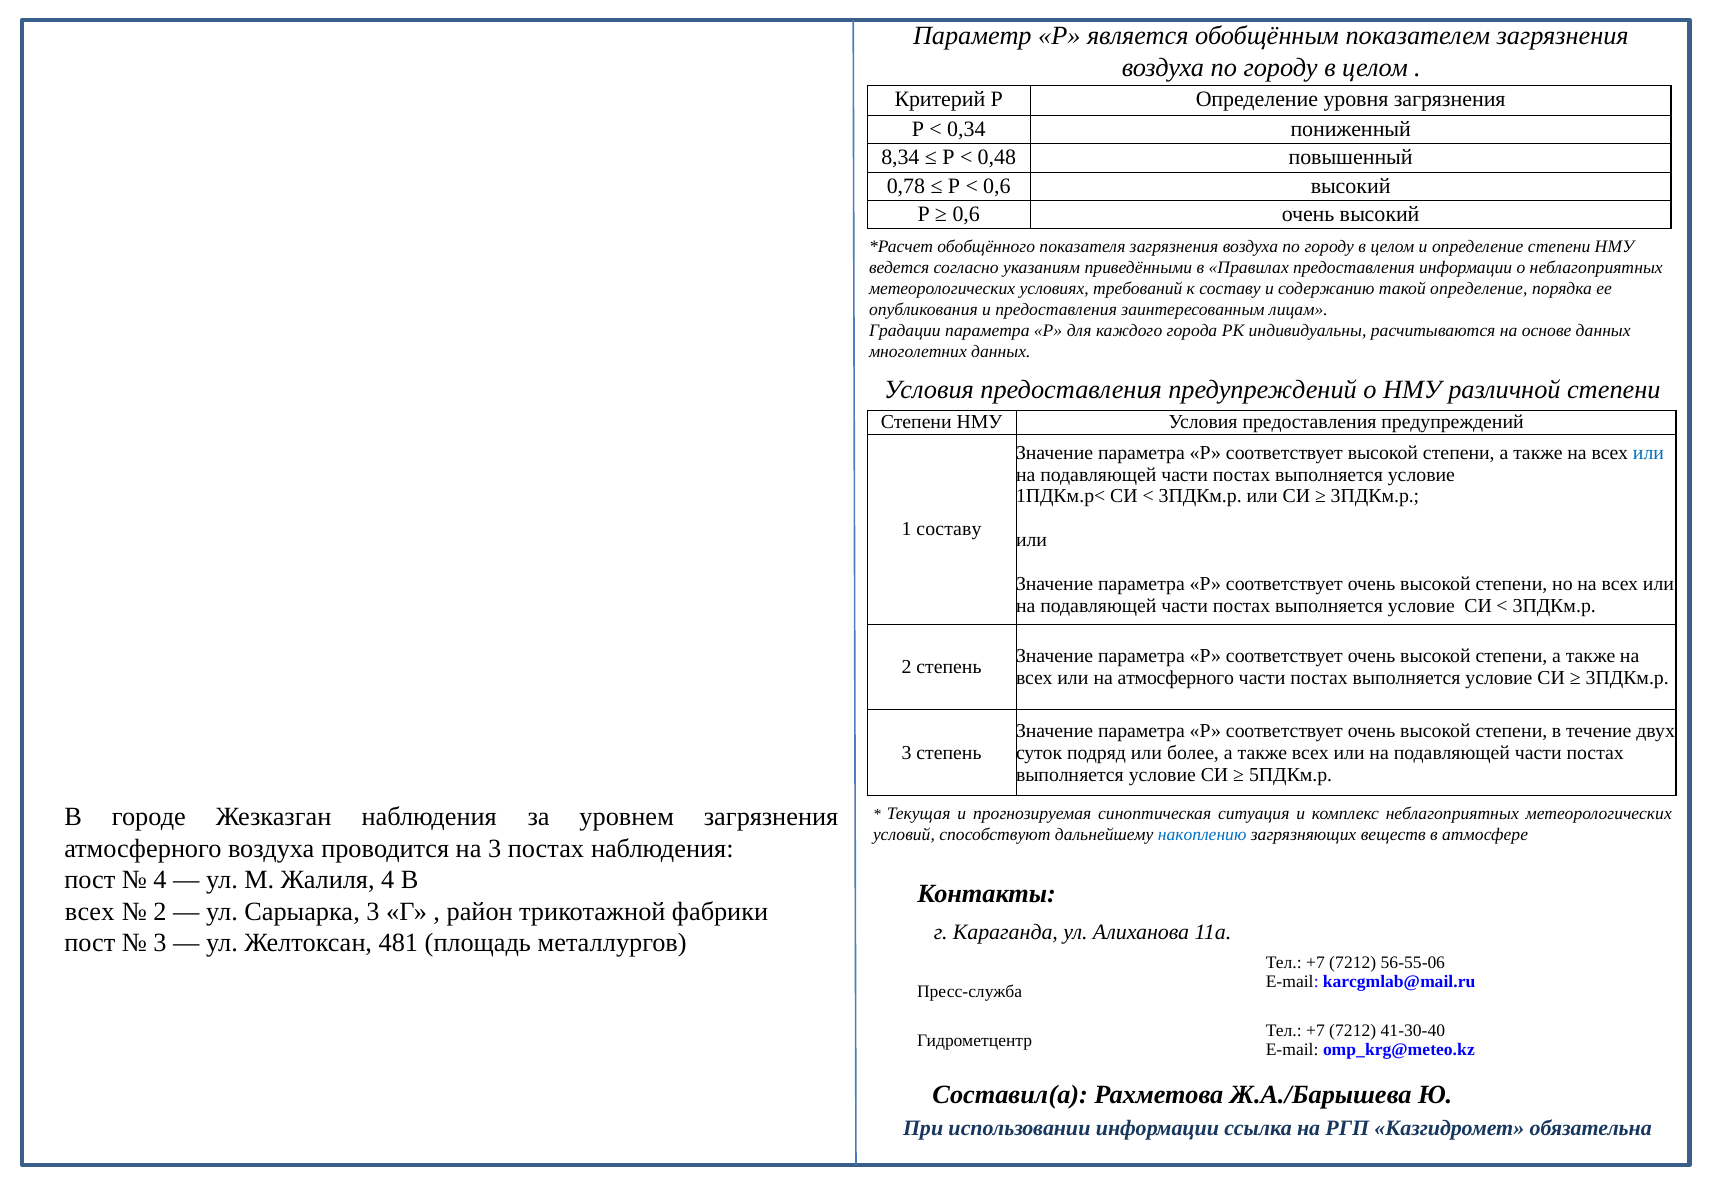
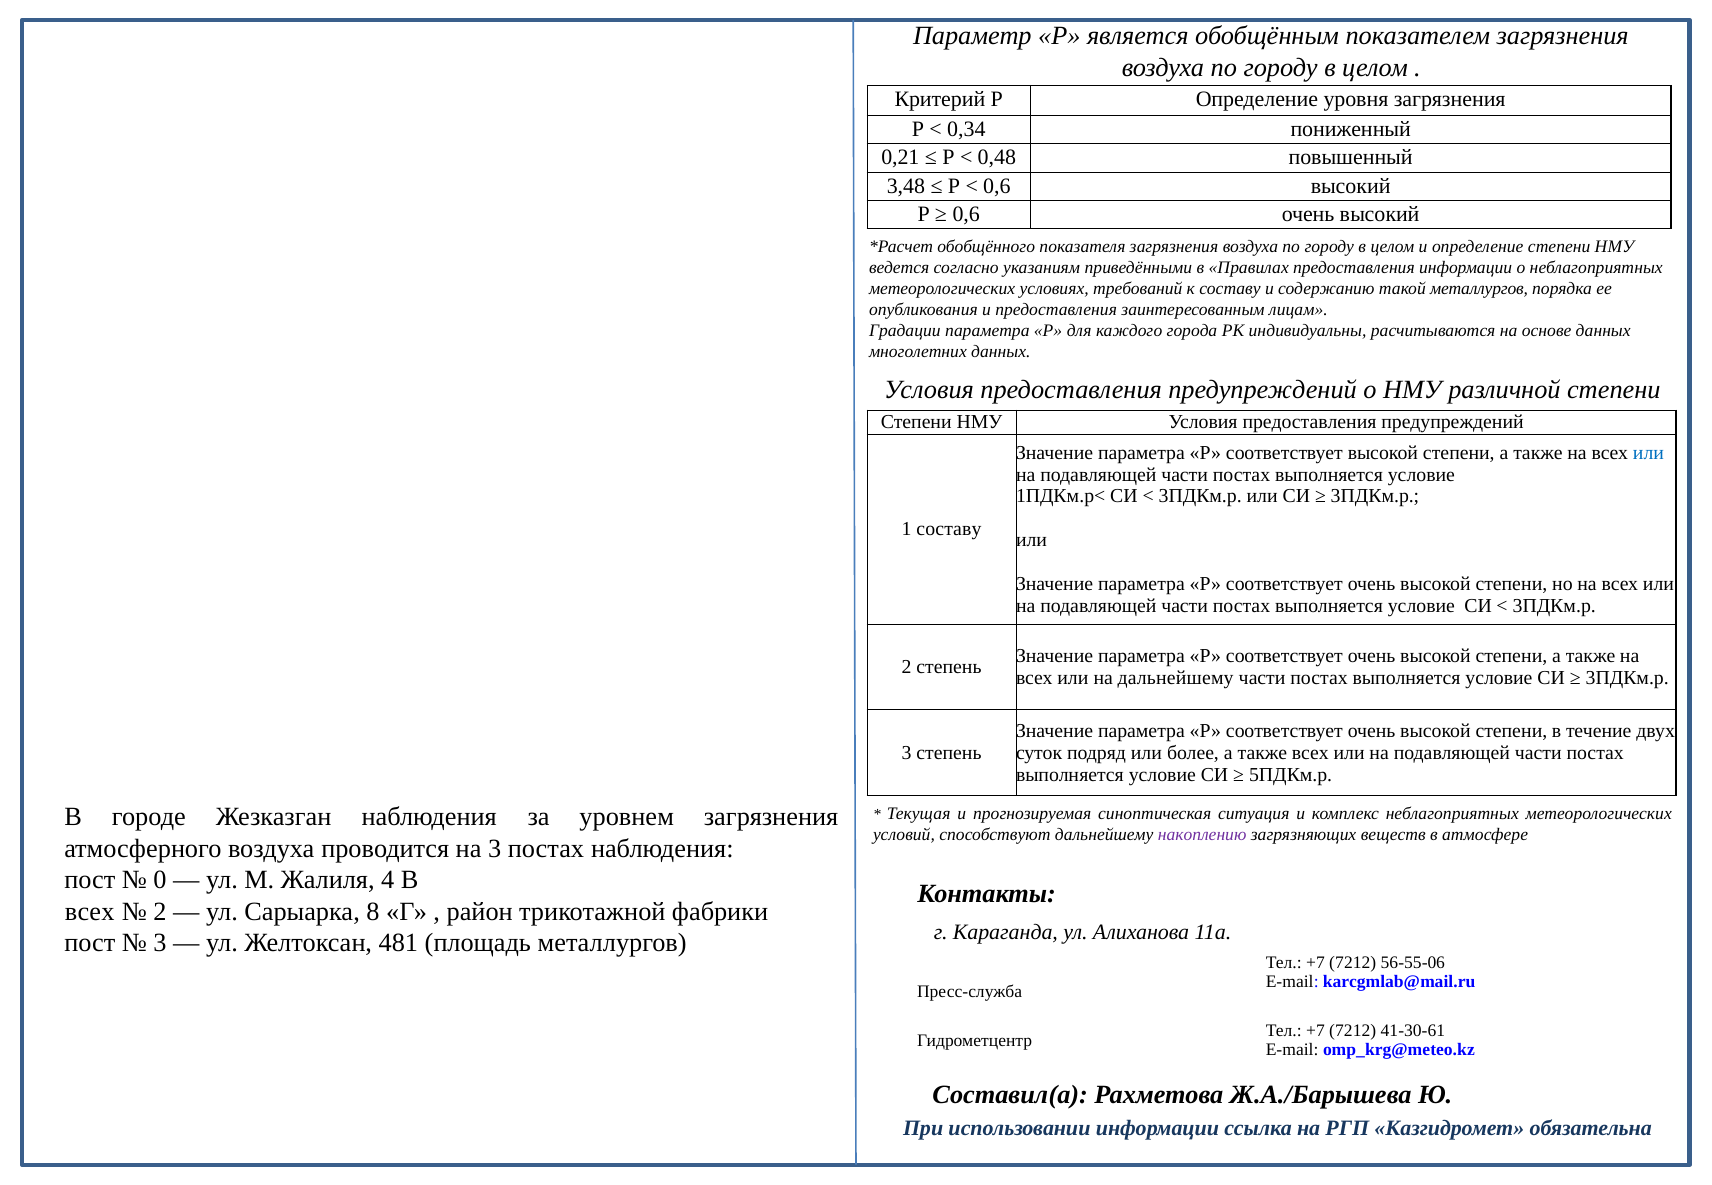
8,34: 8,34 -> 0,21 (900, 158)
0,78: 0,78 -> 3,48 (906, 186)
такой определение: определение -> металлургов (1479, 288)
на атмосферного: атмосферного -> дальнейшему (1176, 678)
накоплению colour: blue -> purple (1202, 834)
4: 4 -> 0 (160, 880)
Сарыарка 3: 3 -> 8 (373, 912)
41-30-40: 41-30-40 -> 41-30-61 (1413, 1031)
